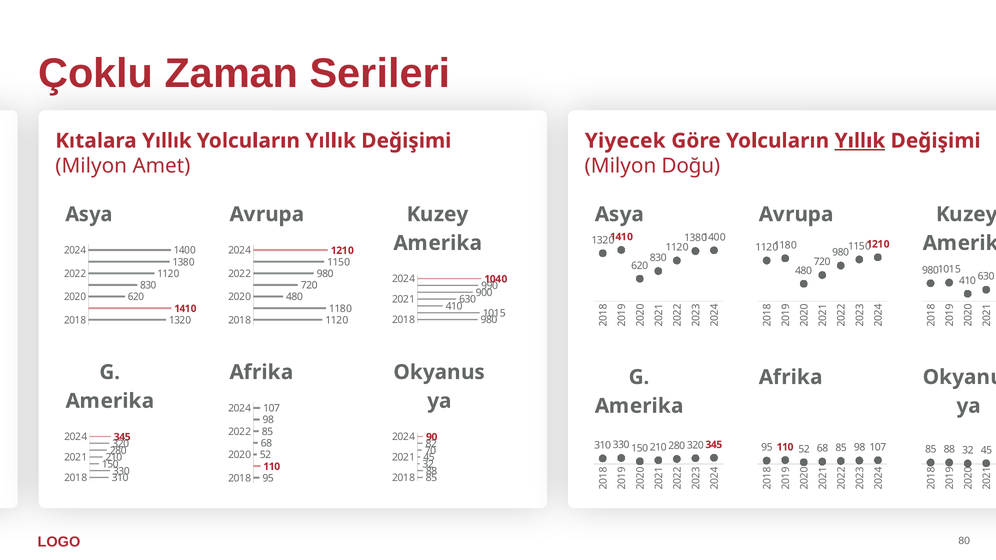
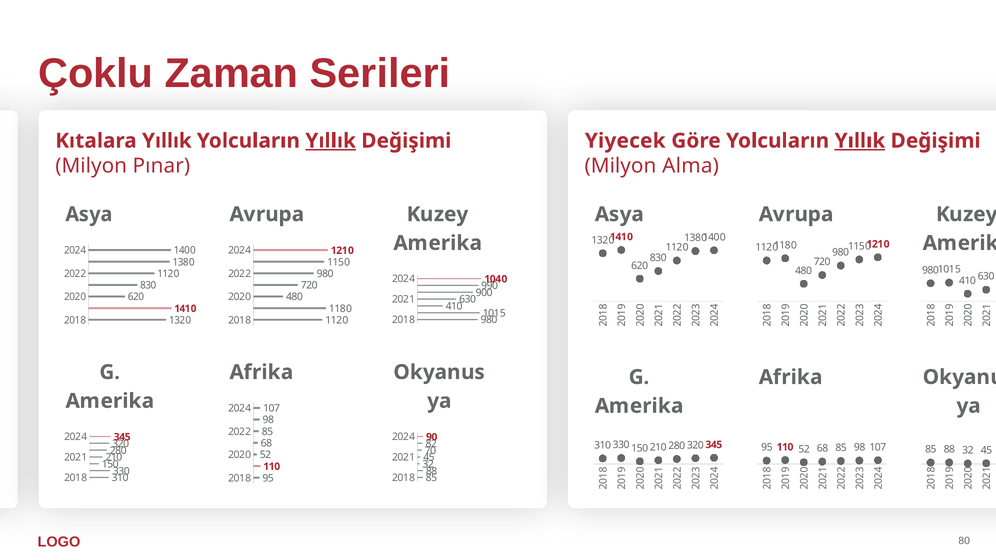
Yıllık underline: none -> present (331, 141)
Amet: Amet -> Pınar (161, 166)
Doğu: Doğu -> Alma (691, 166)
